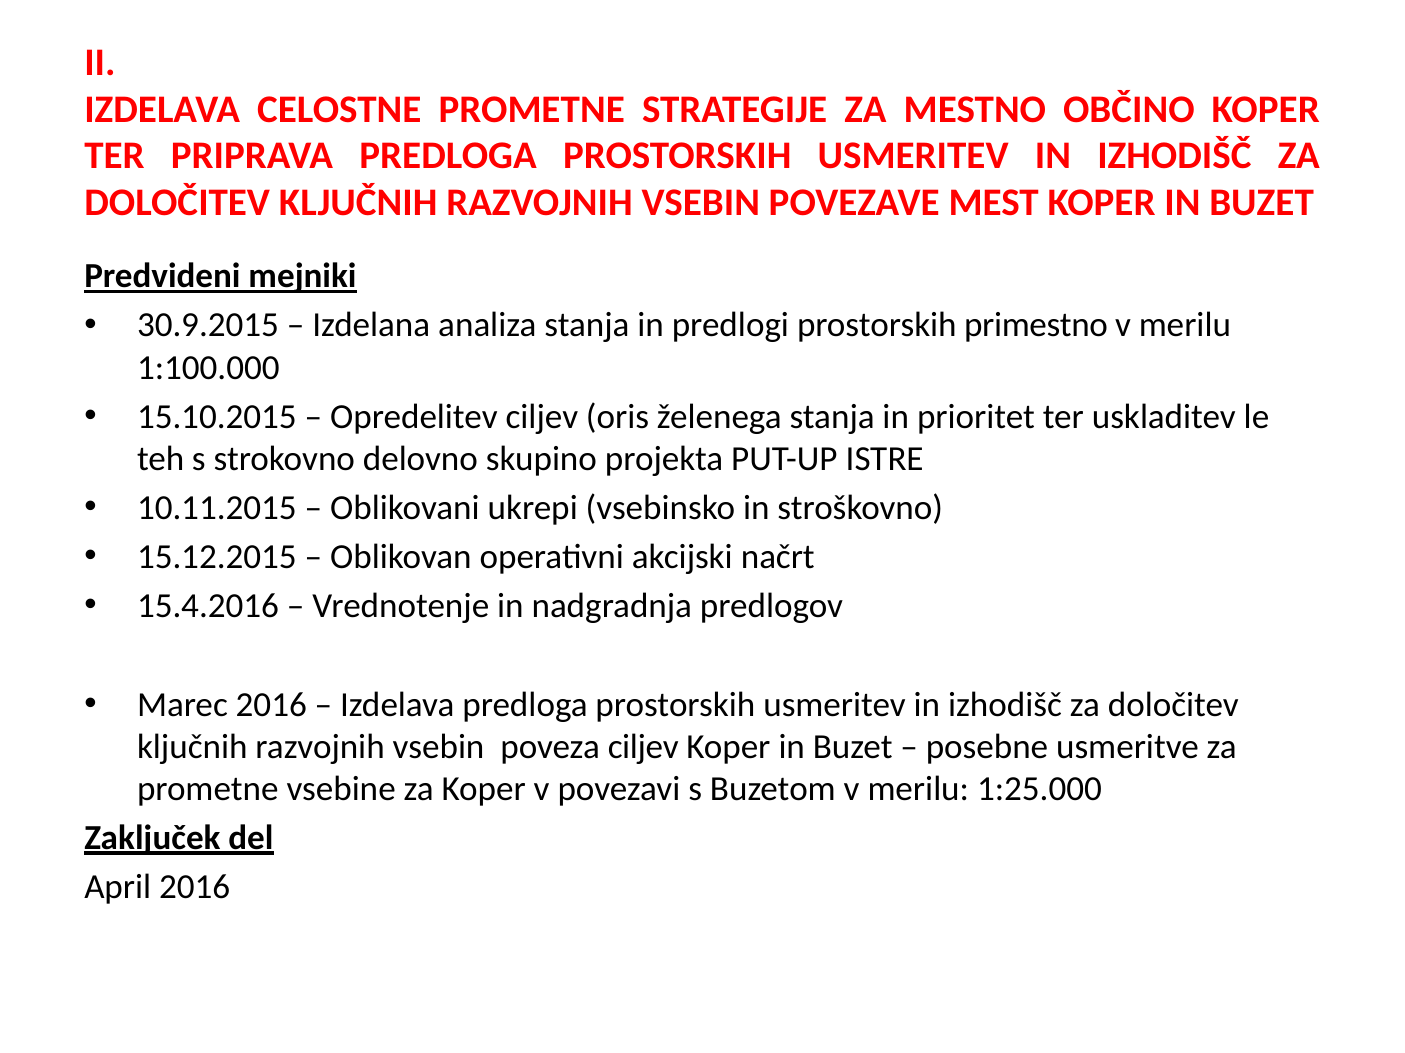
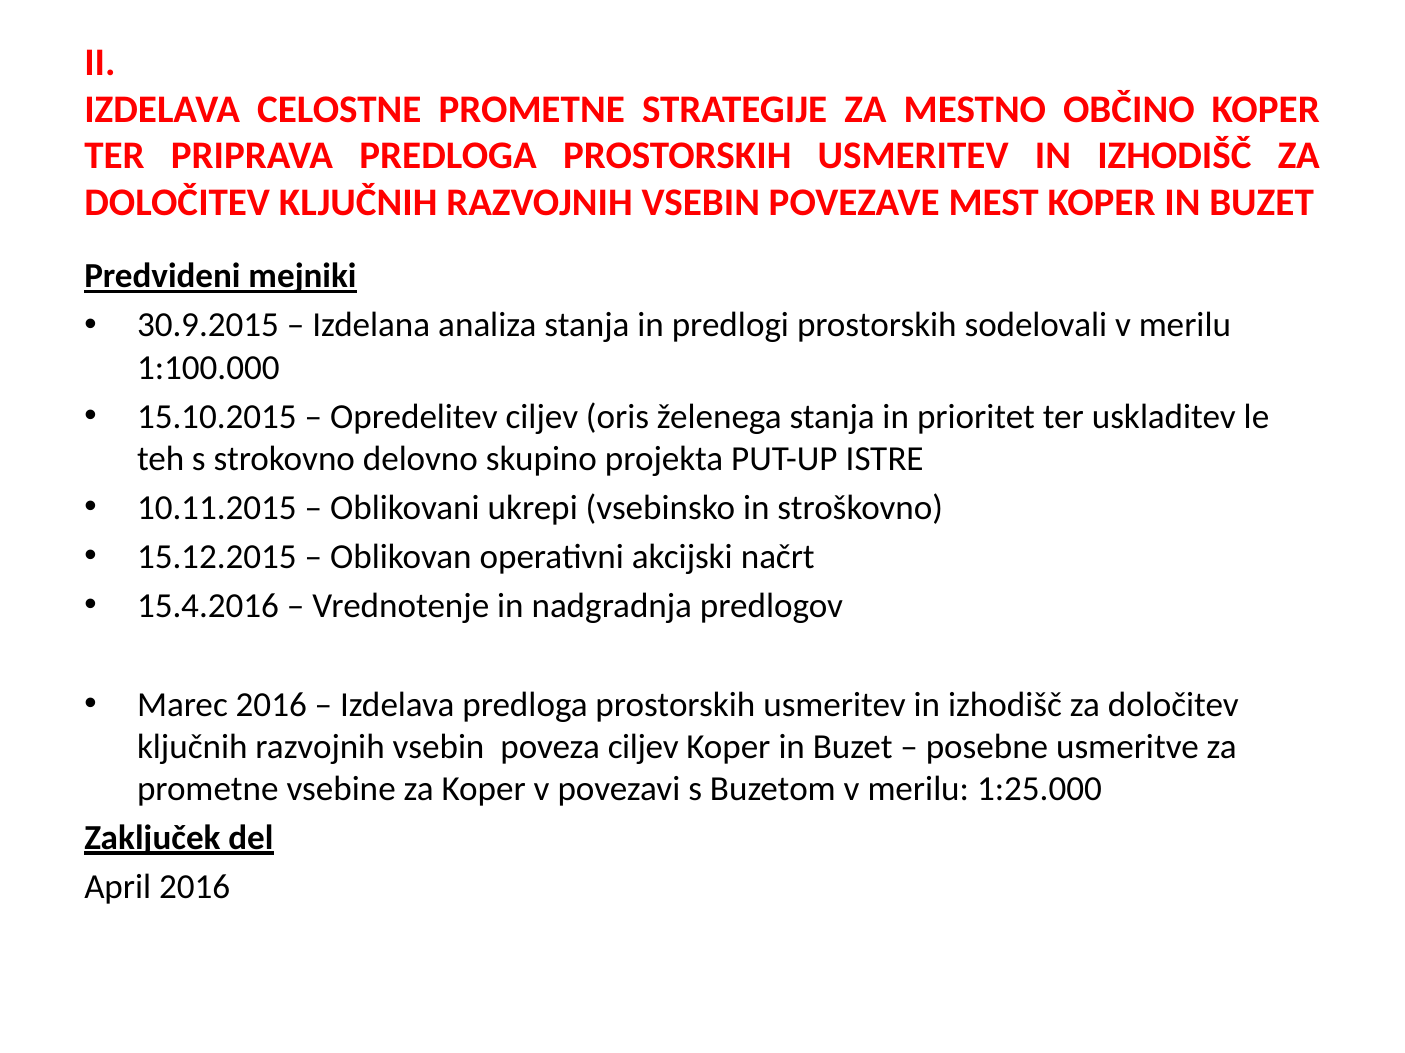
primestno: primestno -> sodelovali (1036, 326)
